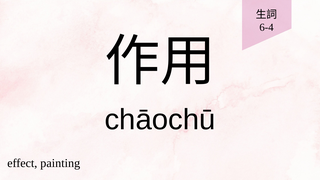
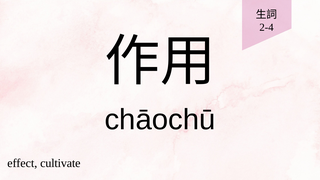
6-4: 6-4 -> 2-4 (267, 27)
painting: painting -> cultivate (60, 163)
